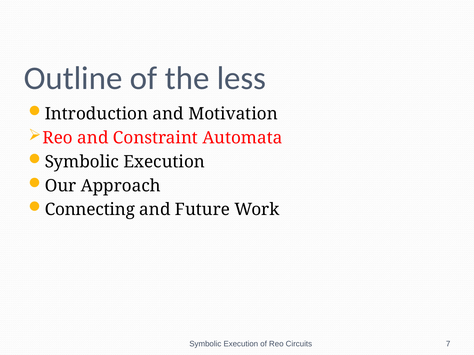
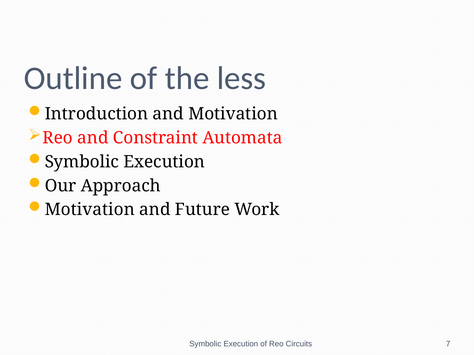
Connecting: Connecting -> Motivation (90, 210)
